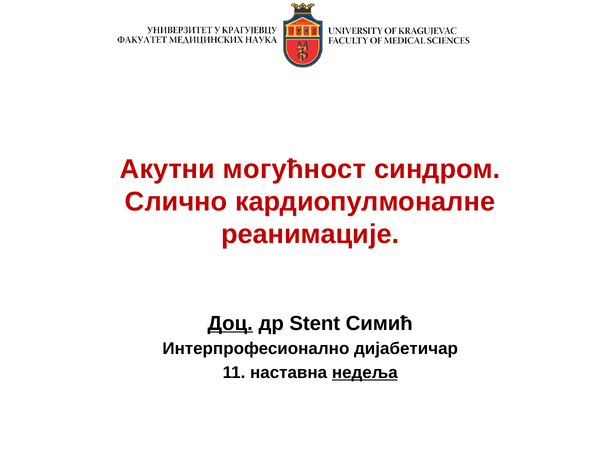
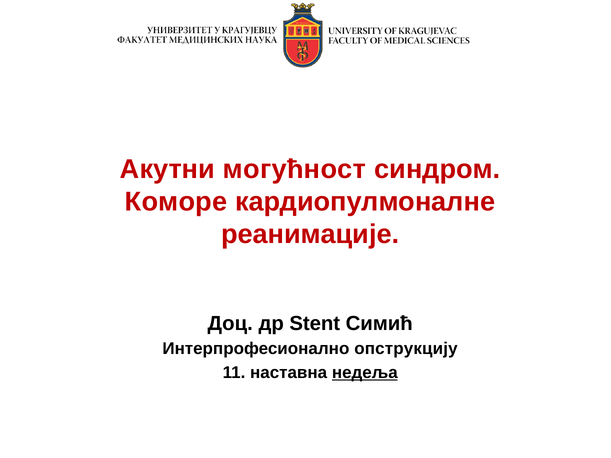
Слично: Слично -> Коморе (176, 202)
Доц underline: present -> none (230, 324)
дијабетичар: дијабетичар -> опструкцију (406, 349)
